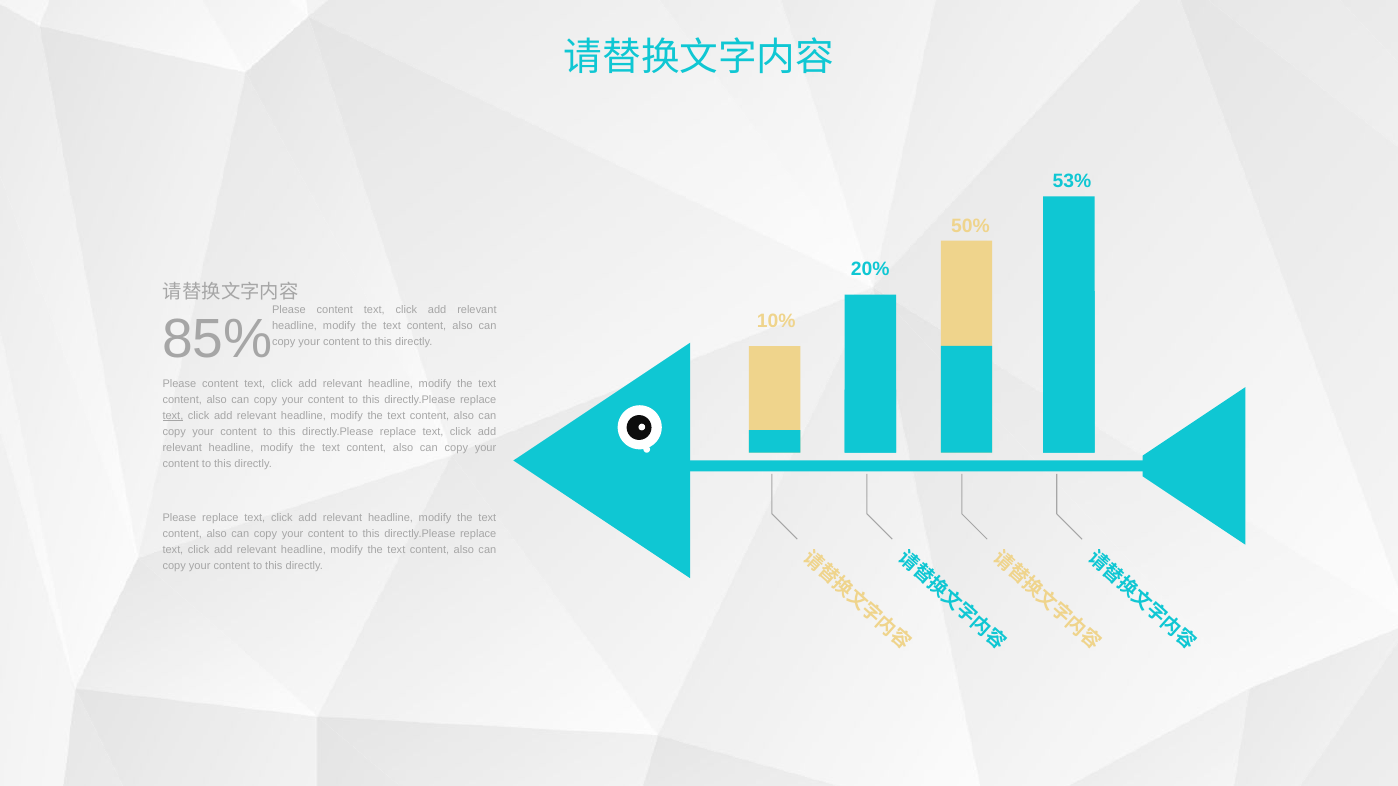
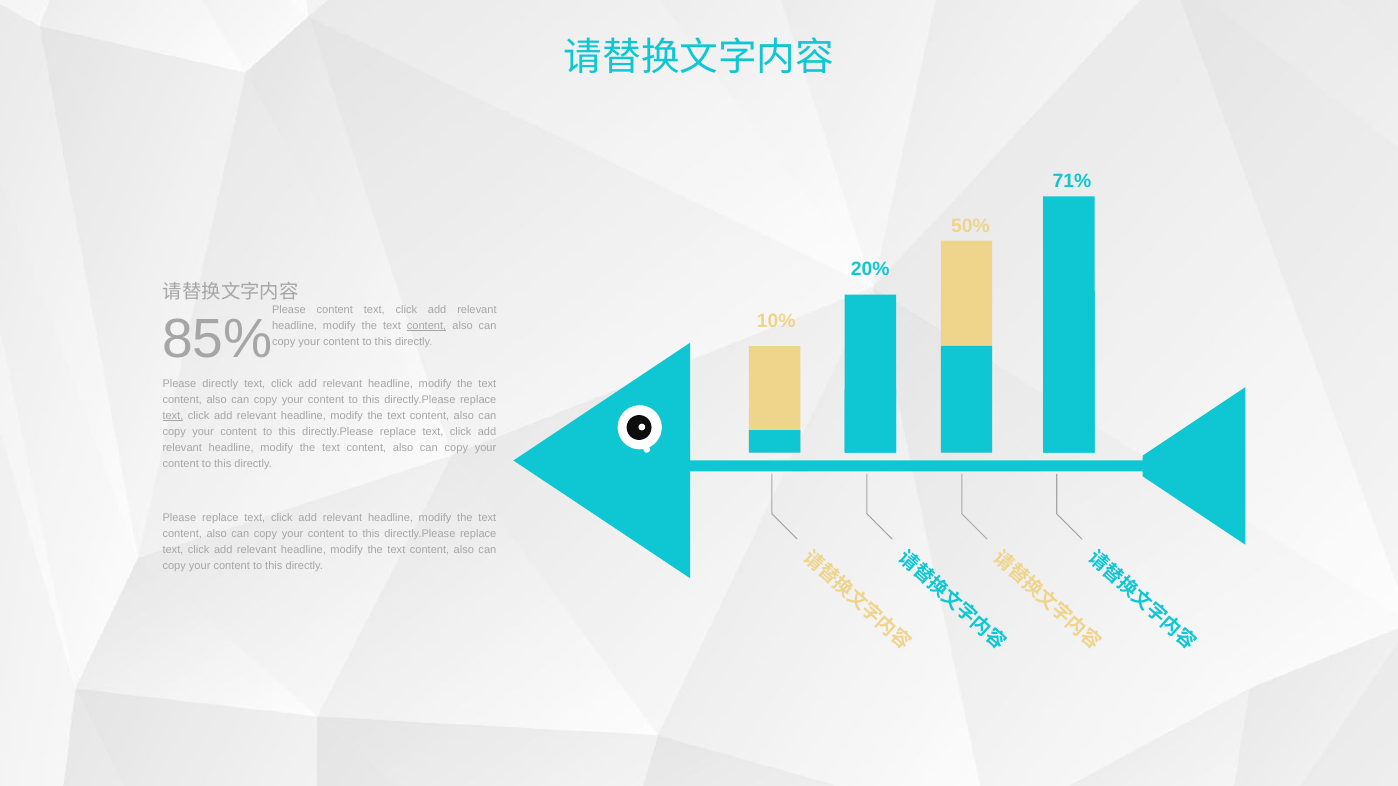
53%: 53% -> 71% (1072, 181)
content underline: none -> present (427, 326)
content: content -> directly (220, 384)
